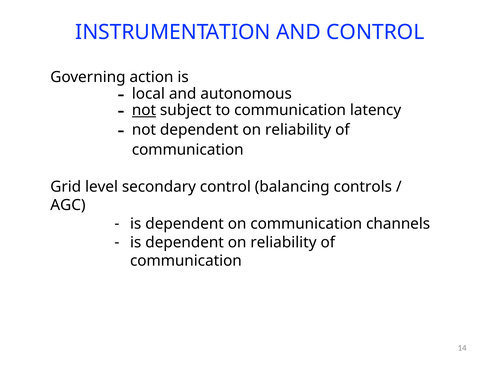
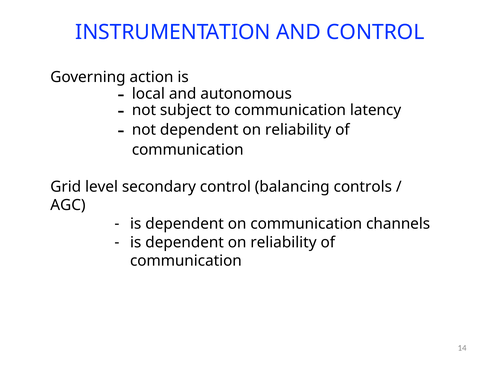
not underline: present -> none (144, 110)
